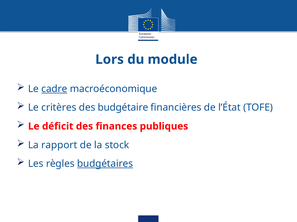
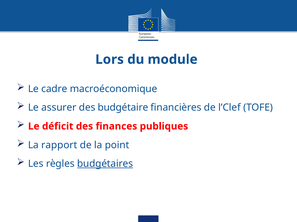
cadre underline: present -> none (54, 89)
critères: critères -> assurer (59, 108)
l’État: l’État -> l’Clef (229, 108)
stock: stock -> point (117, 145)
